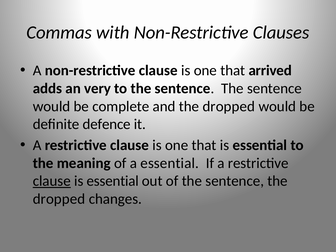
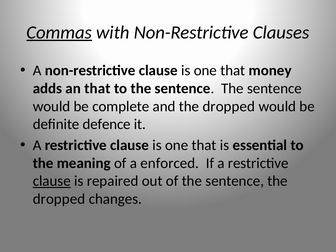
Commas underline: none -> present (59, 32)
arrived: arrived -> money (270, 70)
an very: very -> that (97, 88)
a essential: essential -> enforced (170, 163)
essential: essential -> repaired (113, 181)
